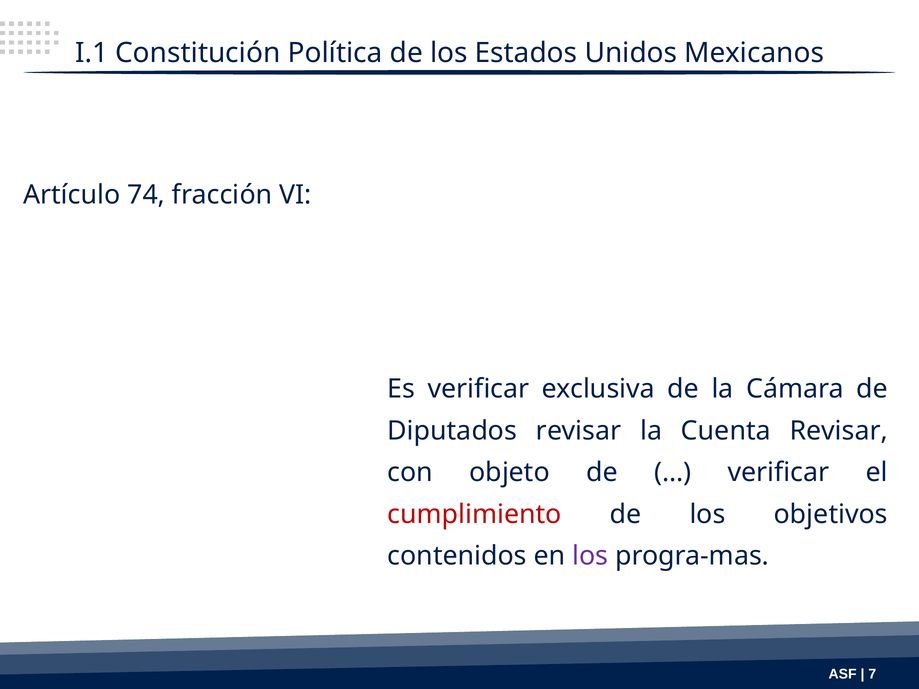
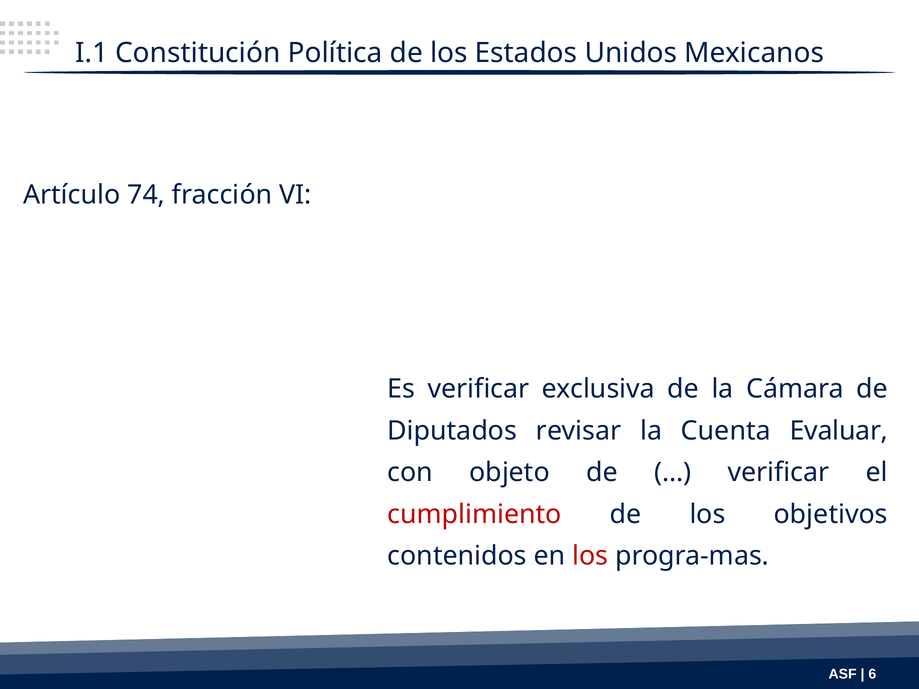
Cuenta Revisar: Revisar -> Evaluar (839, 431)
los colour: purple -> red (590, 556)
7: 7 -> 6 (872, 675)
